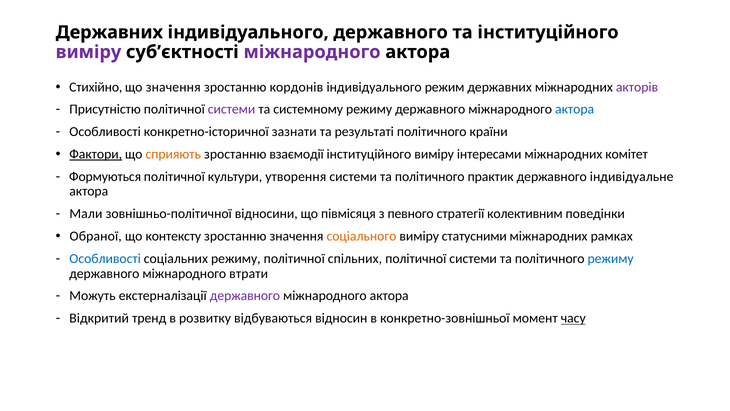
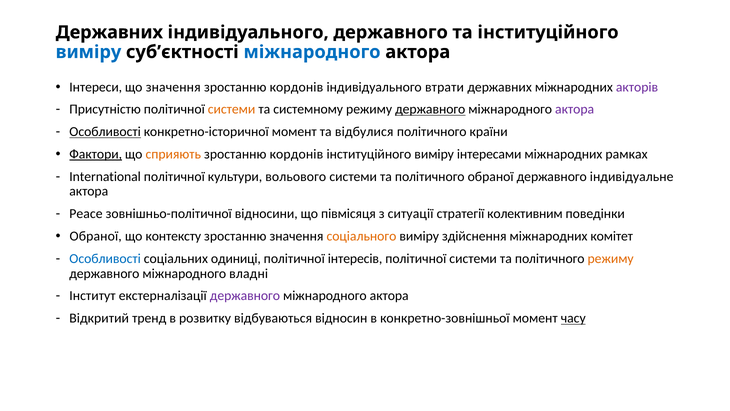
виміру colour: purple -> blue (88, 52)
міжнародного colour: purple -> blue (312, 52)
Стихійно: Стихійно -> Інтереси (96, 87)
режим: режим -> втрати (444, 87)
системи colour: purple -> orange (232, 109)
державного underline: none -> present (430, 109)
актора colour: blue -> purple (575, 109)
Особливості underline: none -> present (105, 132)
конкретно-історичної зазнати: зазнати -> момент (294, 132)
результаті: результаті -> відбулися (364, 132)
взаємодії: взаємодії -> кордонів (296, 154)
комітет: комітет -> рамках (627, 154)
Формуються: Формуються -> International (105, 177)
утворення: утворення -> вольового (296, 177)
політичного практик: практик -> обраної (491, 177)
Мали: Мали -> Peace (86, 214)
певного: певного -> ситуації (411, 214)
статусними: статусними -> здійснення (474, 236)
рамках: рамках -> комітет (612, 236)
соціальних режиму: режиму -> одиниці (236, 258)
спільних: спільних -> інтересів (355, 258)
режиму colour: blue -> orange (611, 258)
втрати: втрати -> владні (249, 273)
Можуть: Можуть -> Інститут (92, 296)
